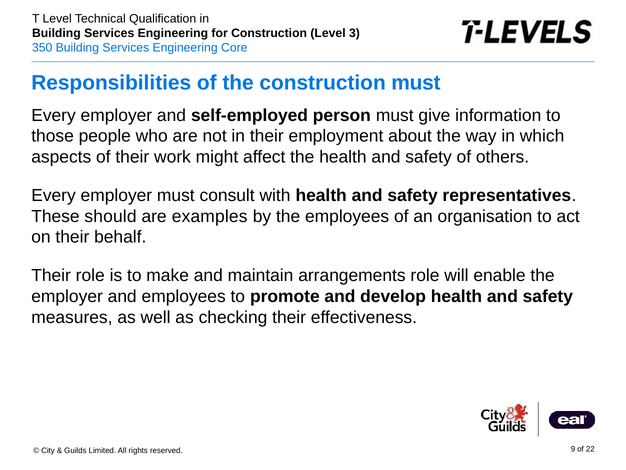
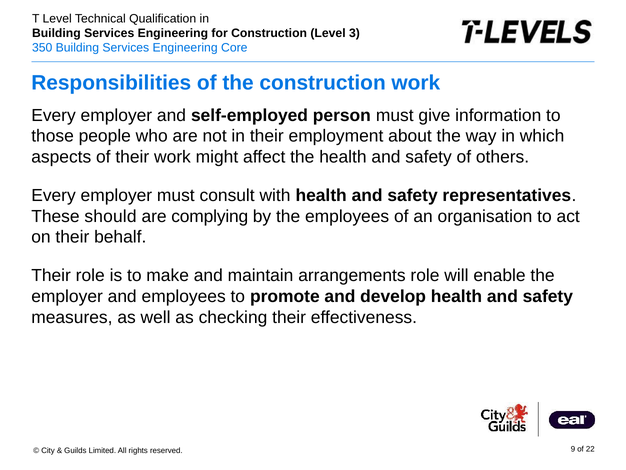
construction must: must -> work (416, 83)
examples: examples -> complying (210, 216)
